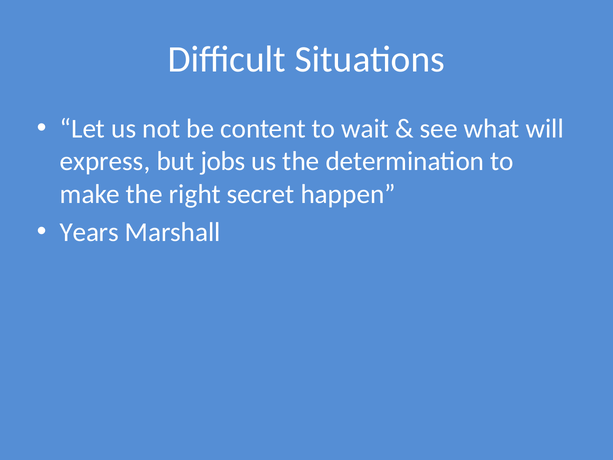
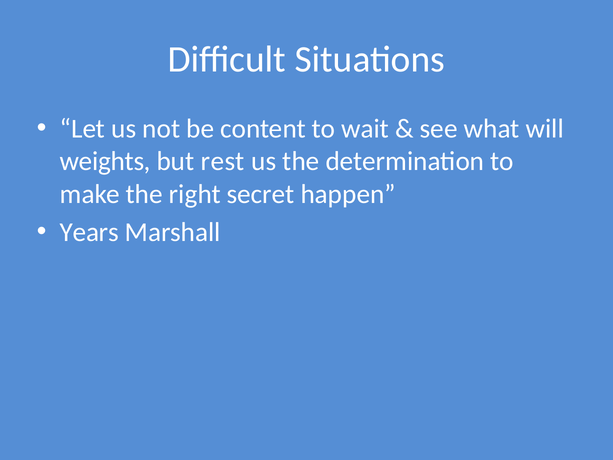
express: express -> weights (105, 161)
jobs: jobs -> rest (223, 161)
